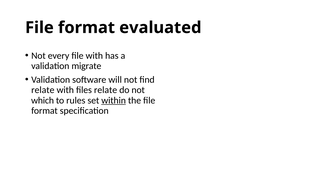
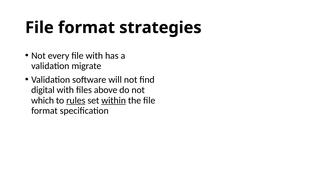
evaluated: evaluated -> strategies (160, 28)
relate: relate -> digital (43, 90)
files relate: relate -> above (106, 90)
rules underline: none -> present (76, 100)
